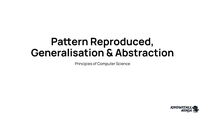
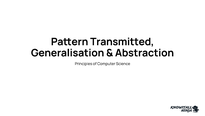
Reproduced: Reproduced -> Transmitted (122, 42)
